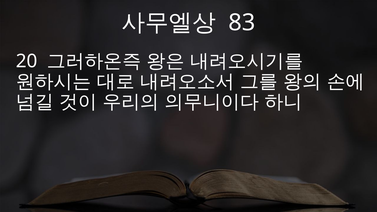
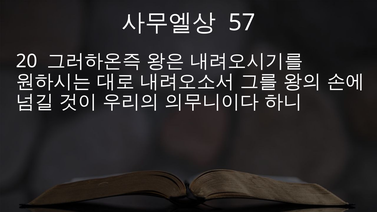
83: 83 -> 57 (242, 23)
